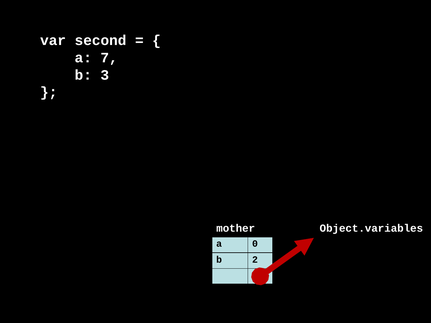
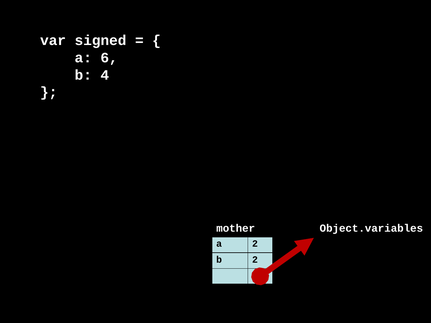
second: second -> signed (101, 41)
7: 7 -> 6 (109, 58)
3: 3 -> 4 (105, 75)
a 0: 0 -> 2 (255, 244)
